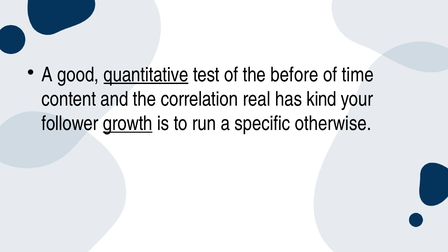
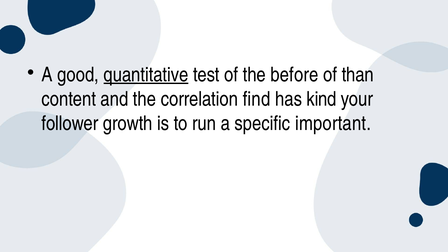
time: time -> than (358, 75)
real: real -> find (257, 99)
growth underline: present -> none (128, 123)
otherwise: otherwise -> important (333, 123)
